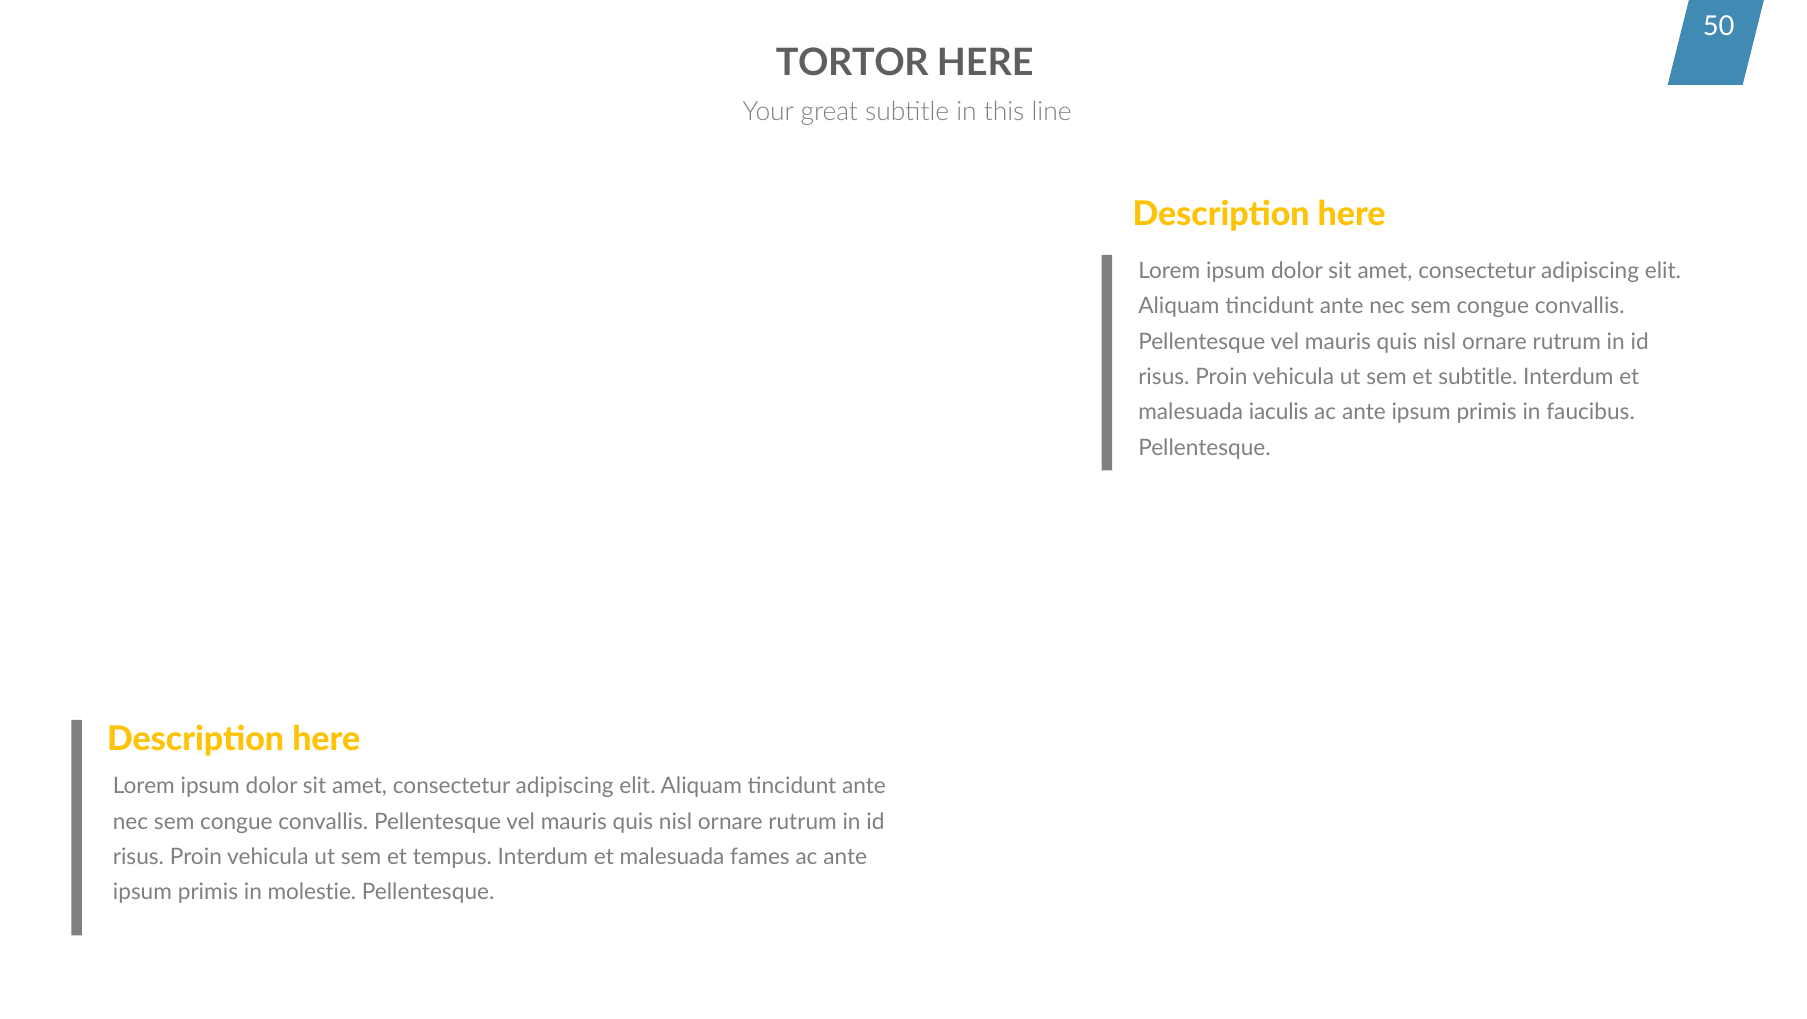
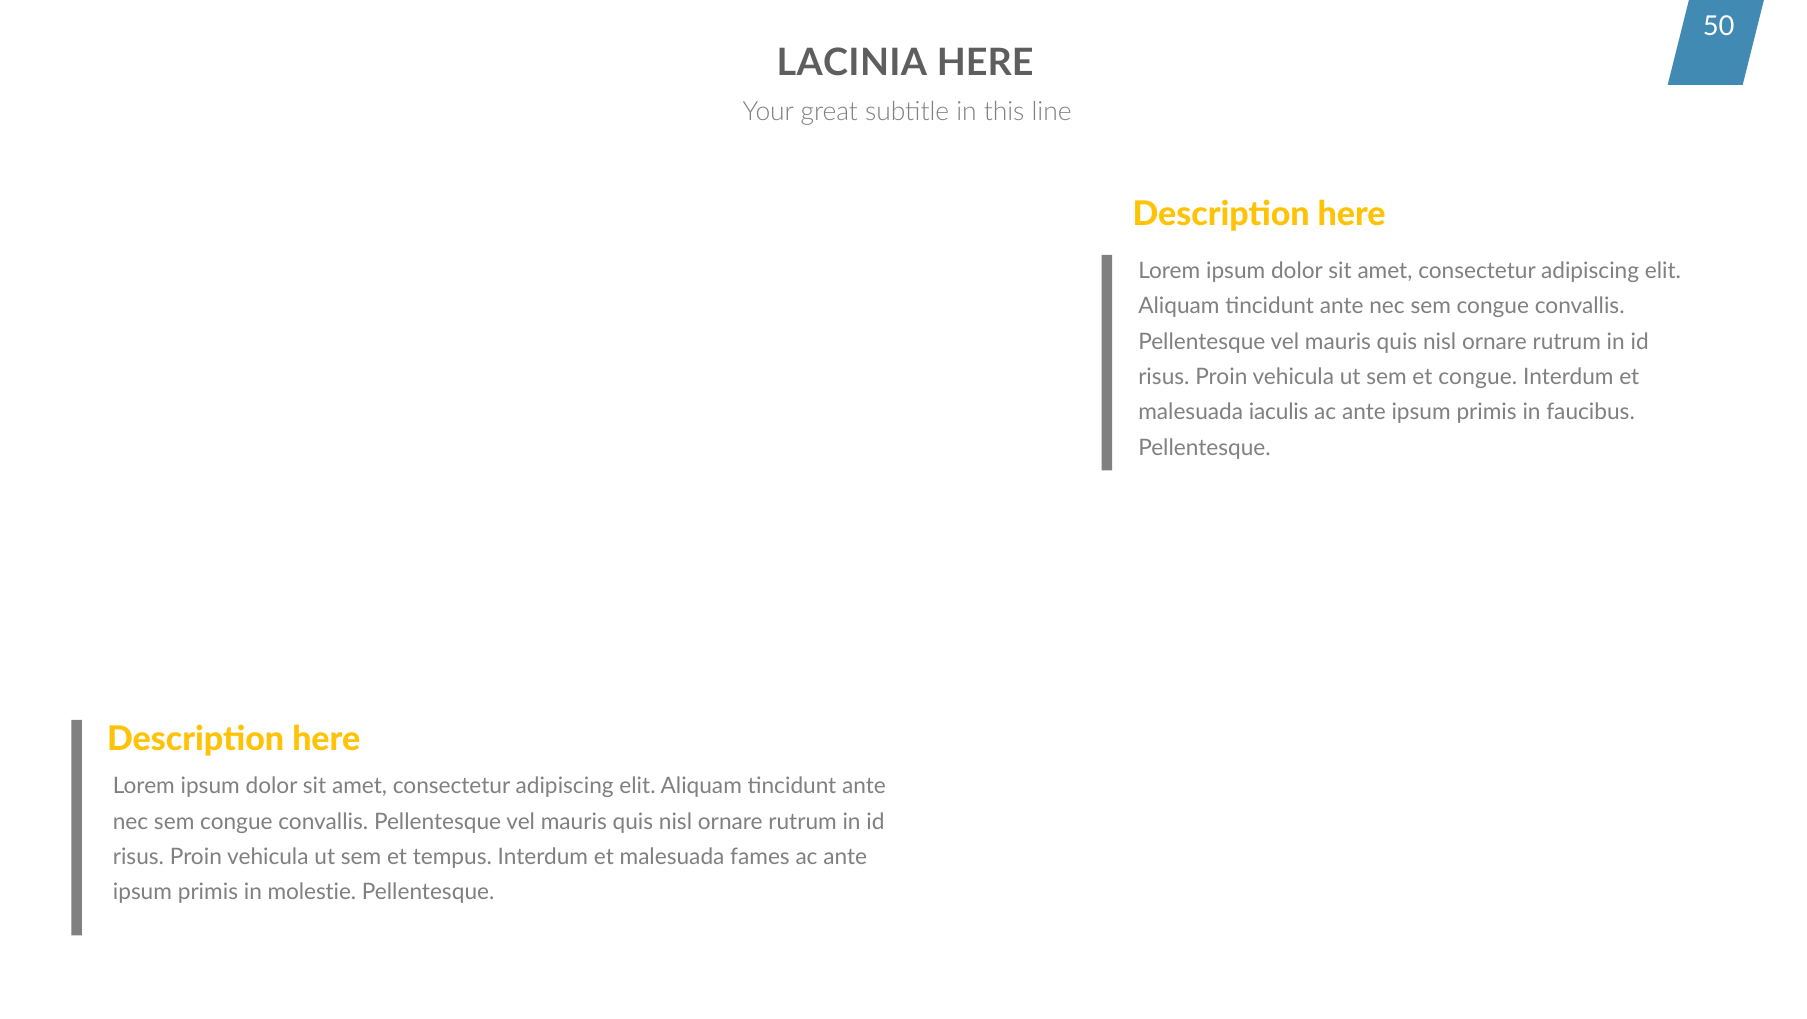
TORTOR: TORTOR -> LACINIA (852, 63)
et subtitle: subtitle -> congue (1478, 377)
